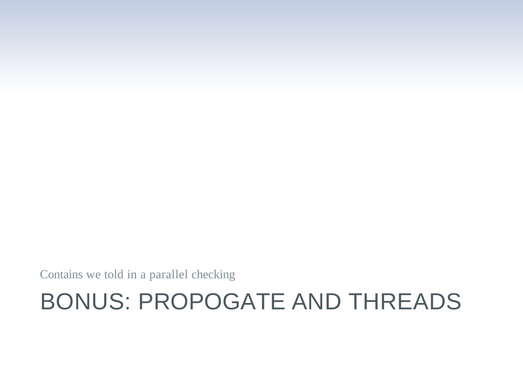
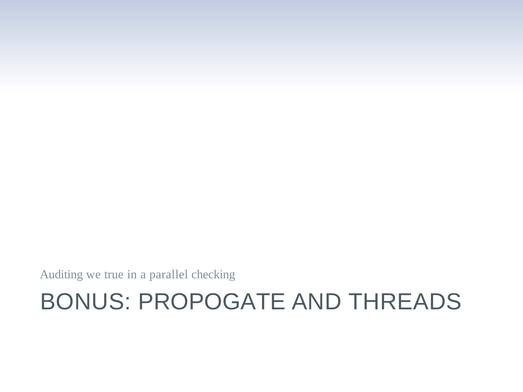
Contains: Contains -> Auditing (61, 275)
told: told -> true (114, 275)
